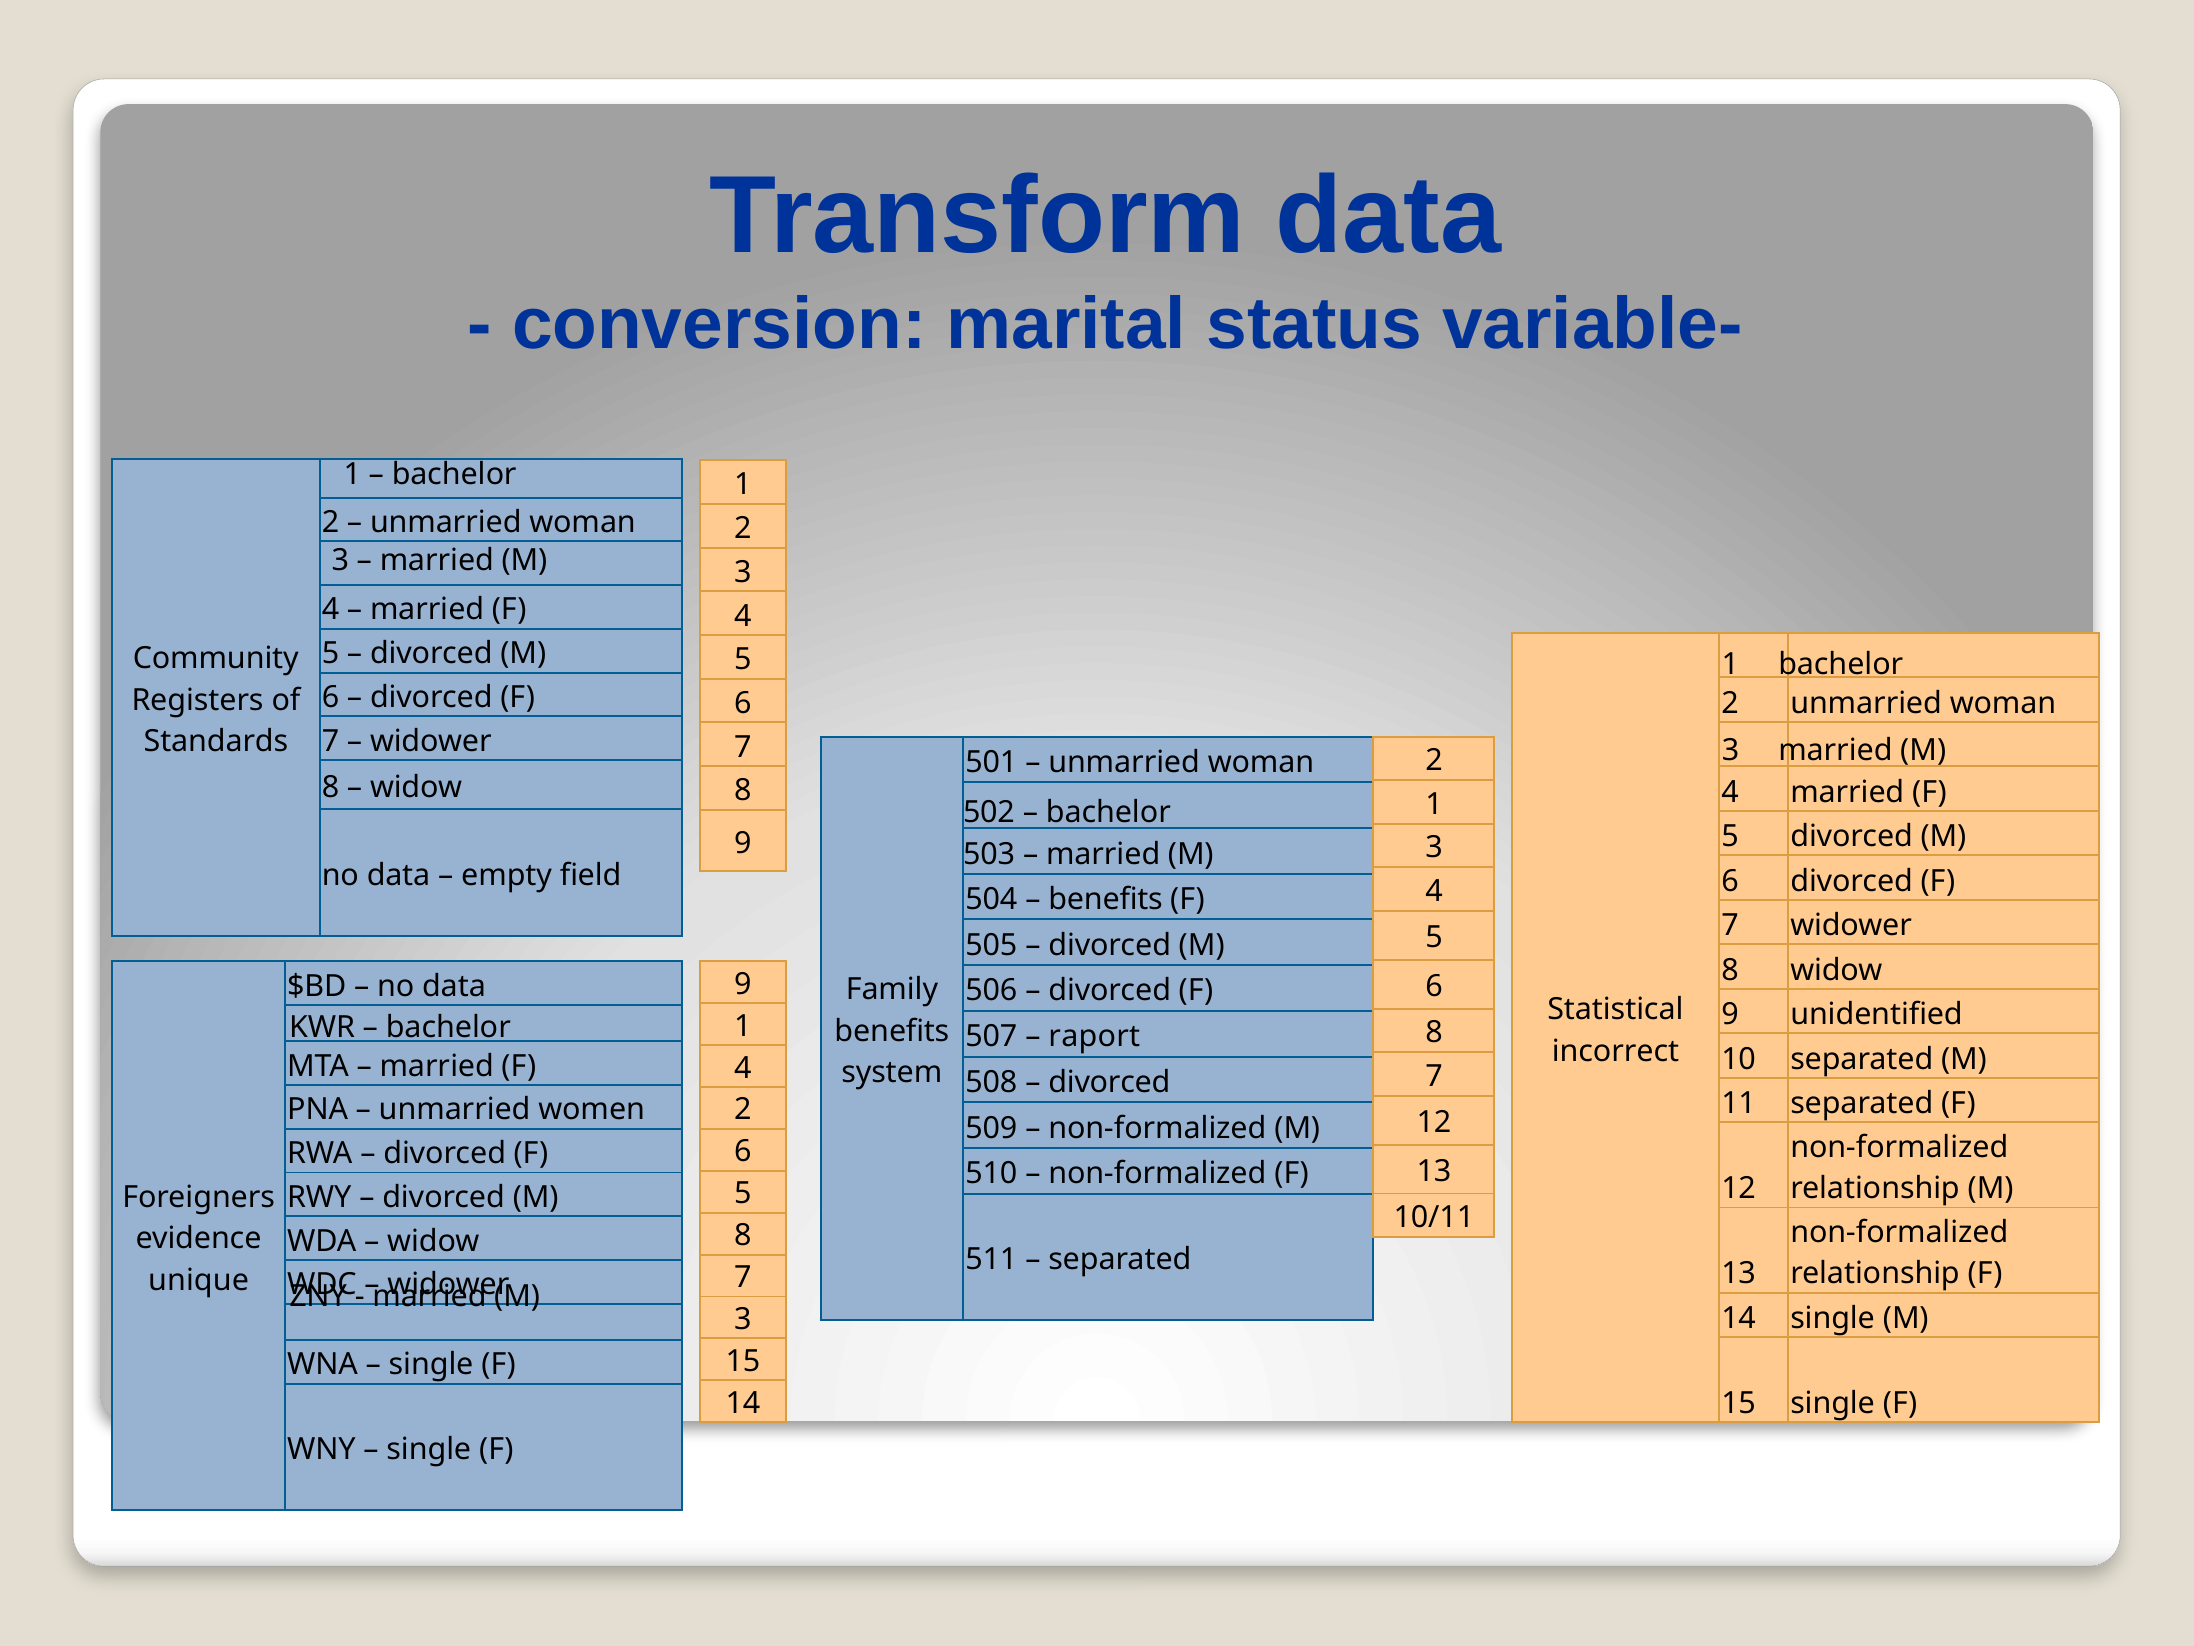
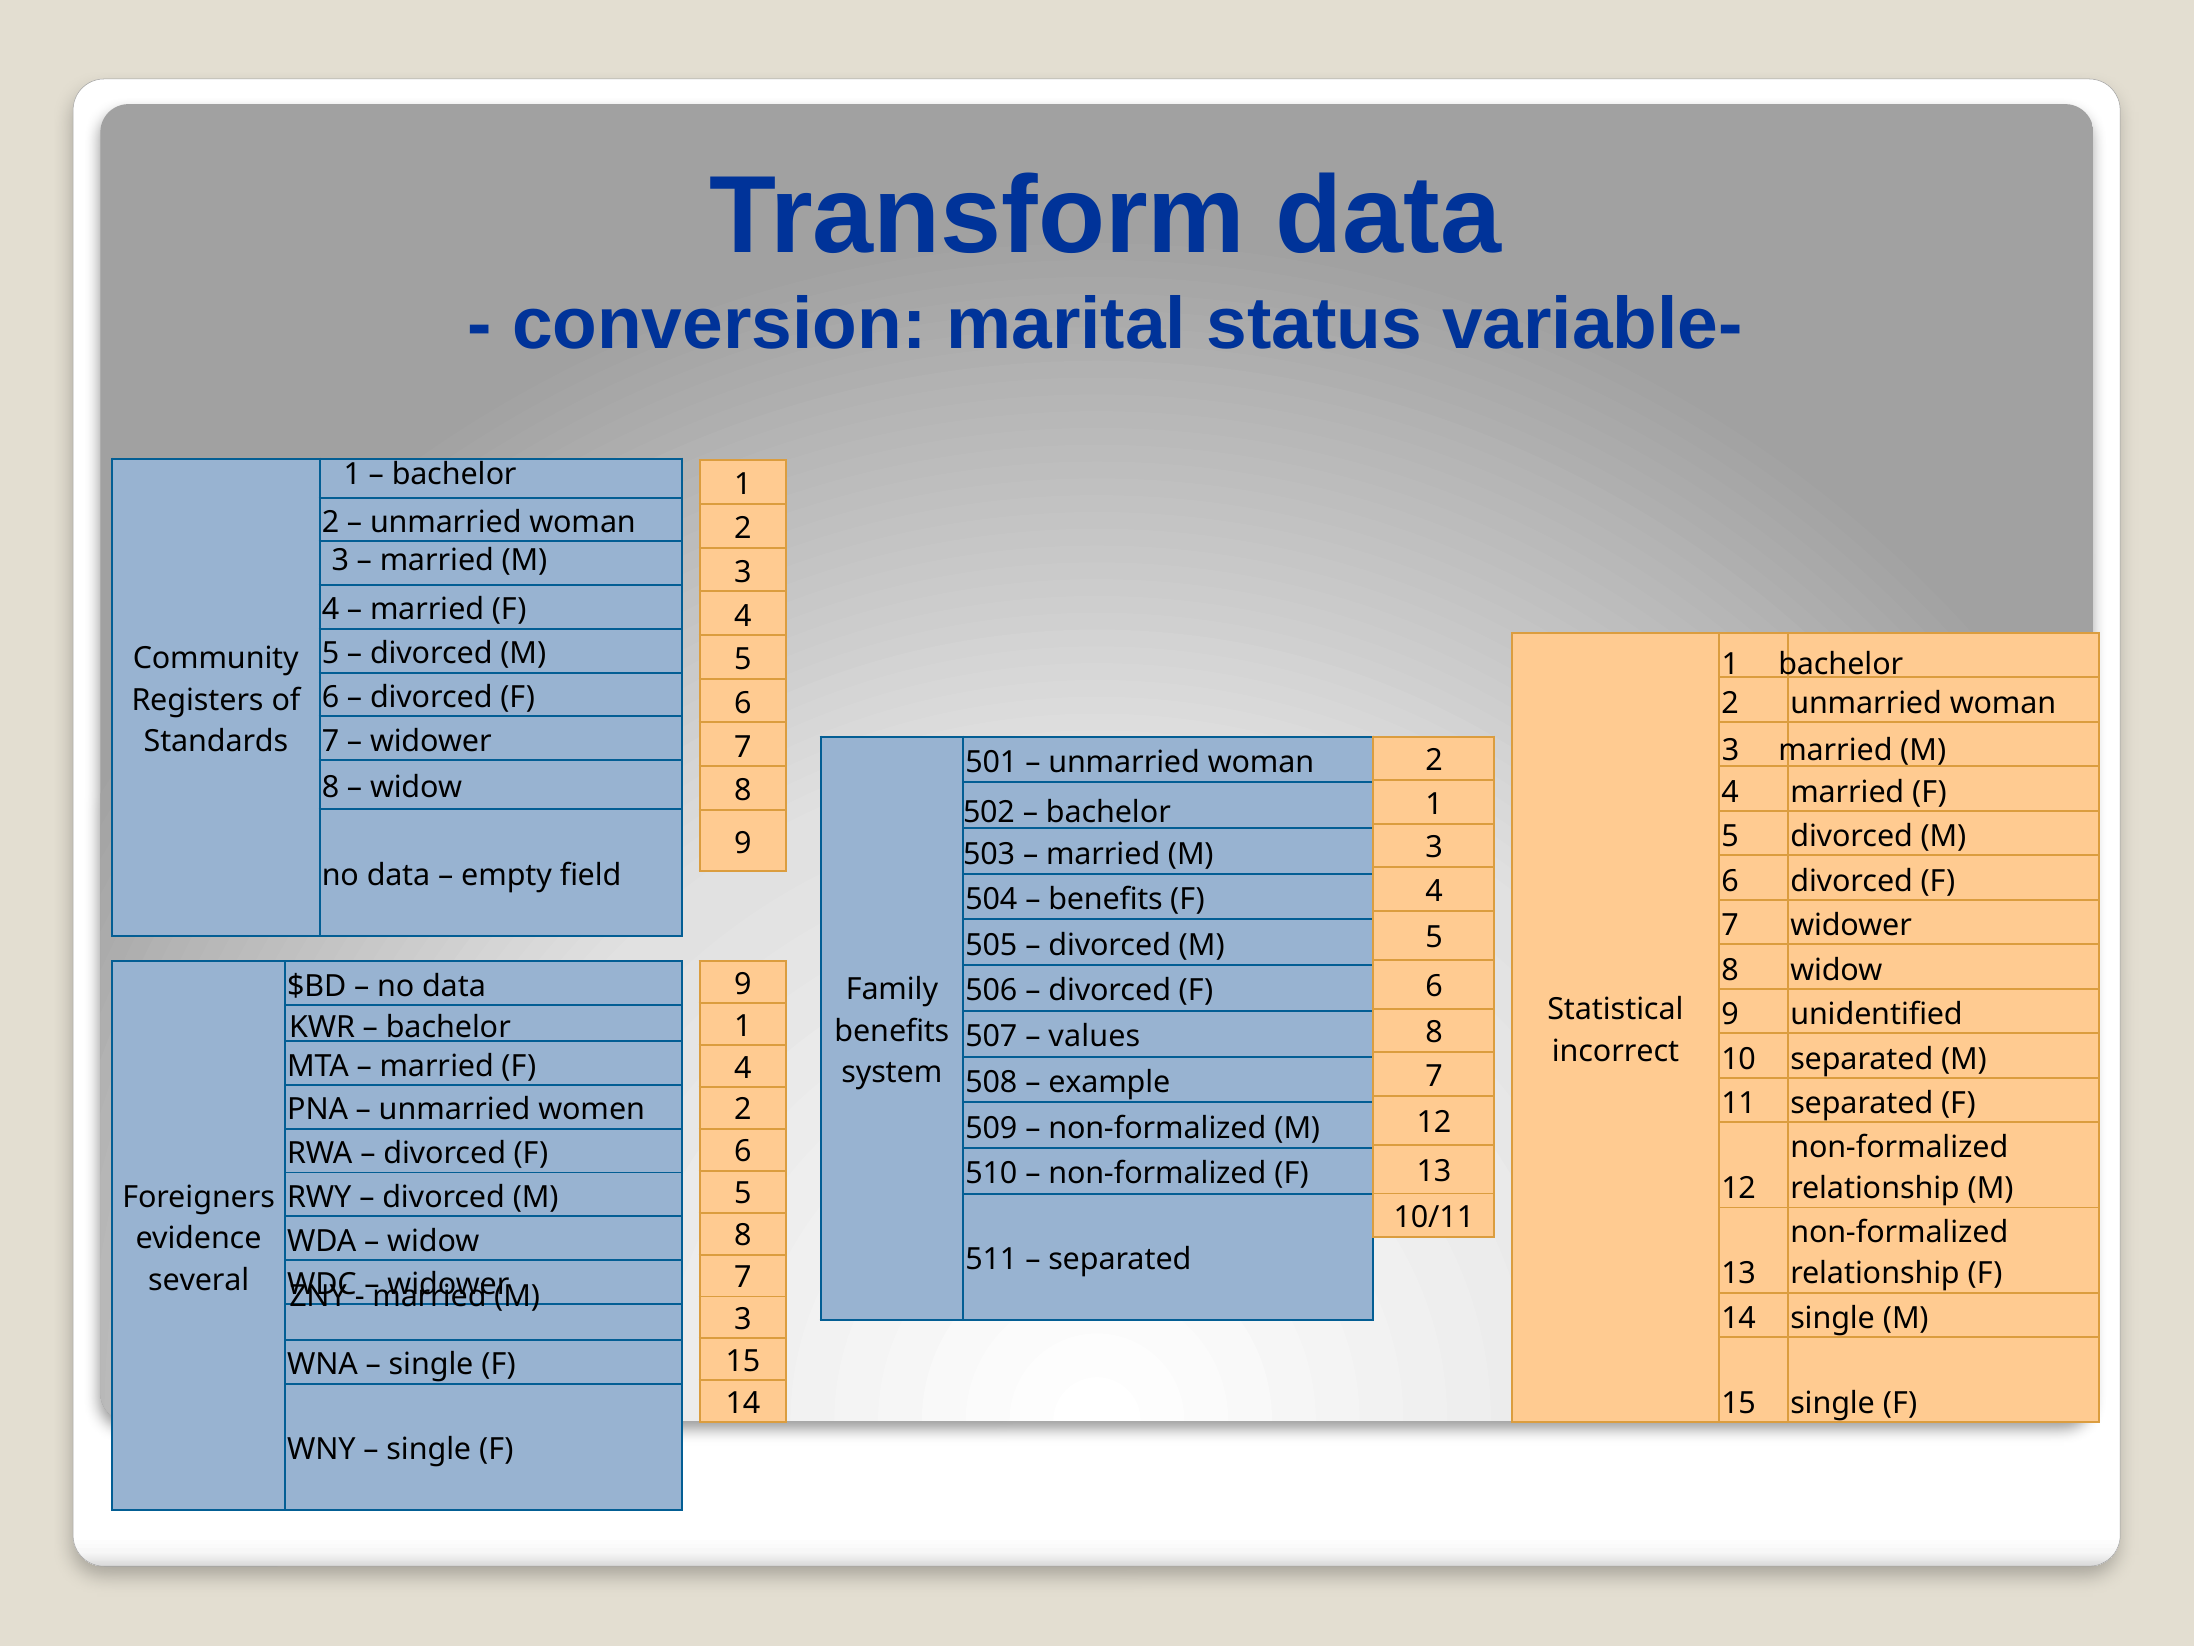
raport: raport -> values (1094, 1036)
divorced: divorced -> example (1109, 1082)
unique: unique -> several (199, 1280)
